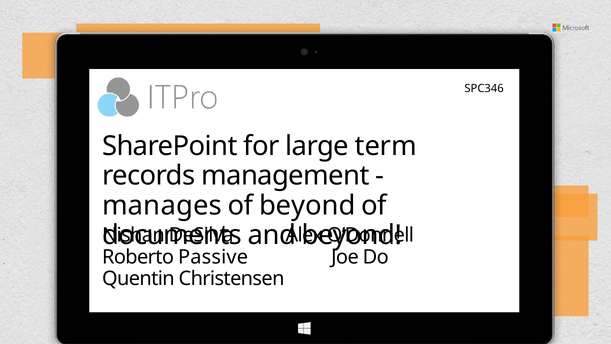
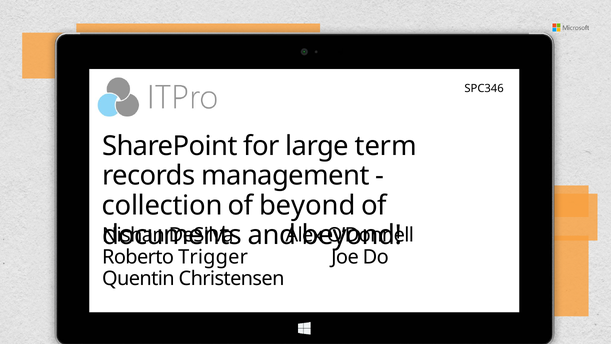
manages: manages -> collection (162, 205)
Passive: Passive -> Trigger (213, 257)
